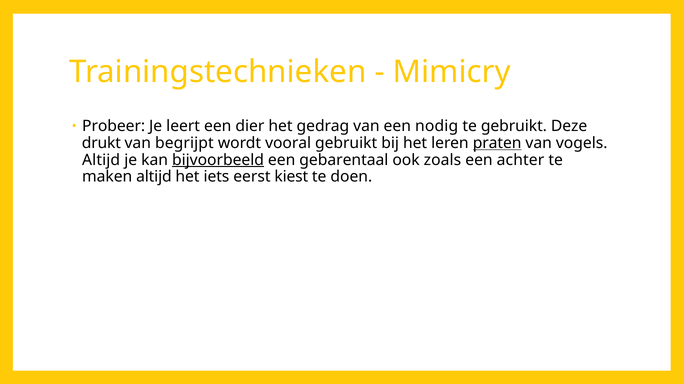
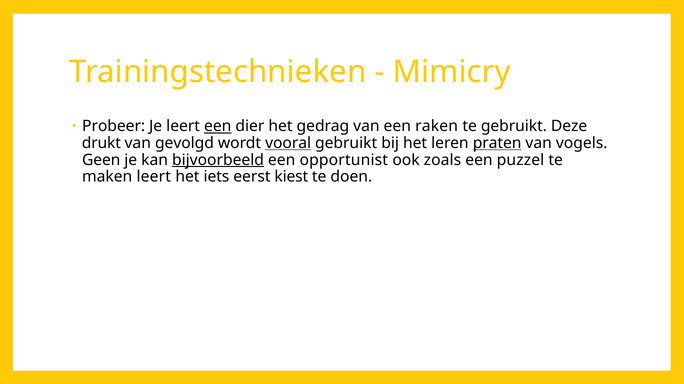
een underline: none -> present (218, 126)
nodig: nodig -> raken (437, 126)
begrijpt: begrijpt -> gevolgd (184, 143)
vooral underline: none -> present (288, 143)
Altijd: Altijd -> Geen (101, 160)
gebarentaal: gebarentaal -> opportunist (344, 160)
achter: achter -> puzzel (520, 160)
maken altijd: altijd -> leert (154, 177)
